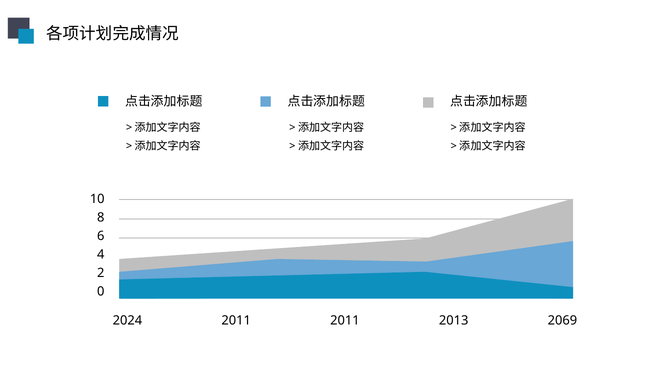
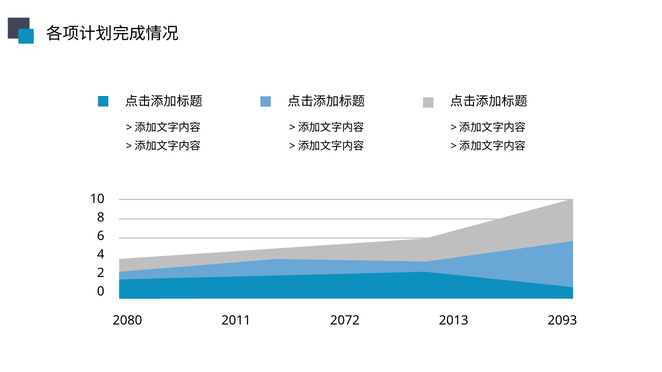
2024: 2024 -> 2080 (127, 321)
2011 2011: 2011 -> 2072 (345, 321)
2069: 2069 -> 2093 (562, 321)
